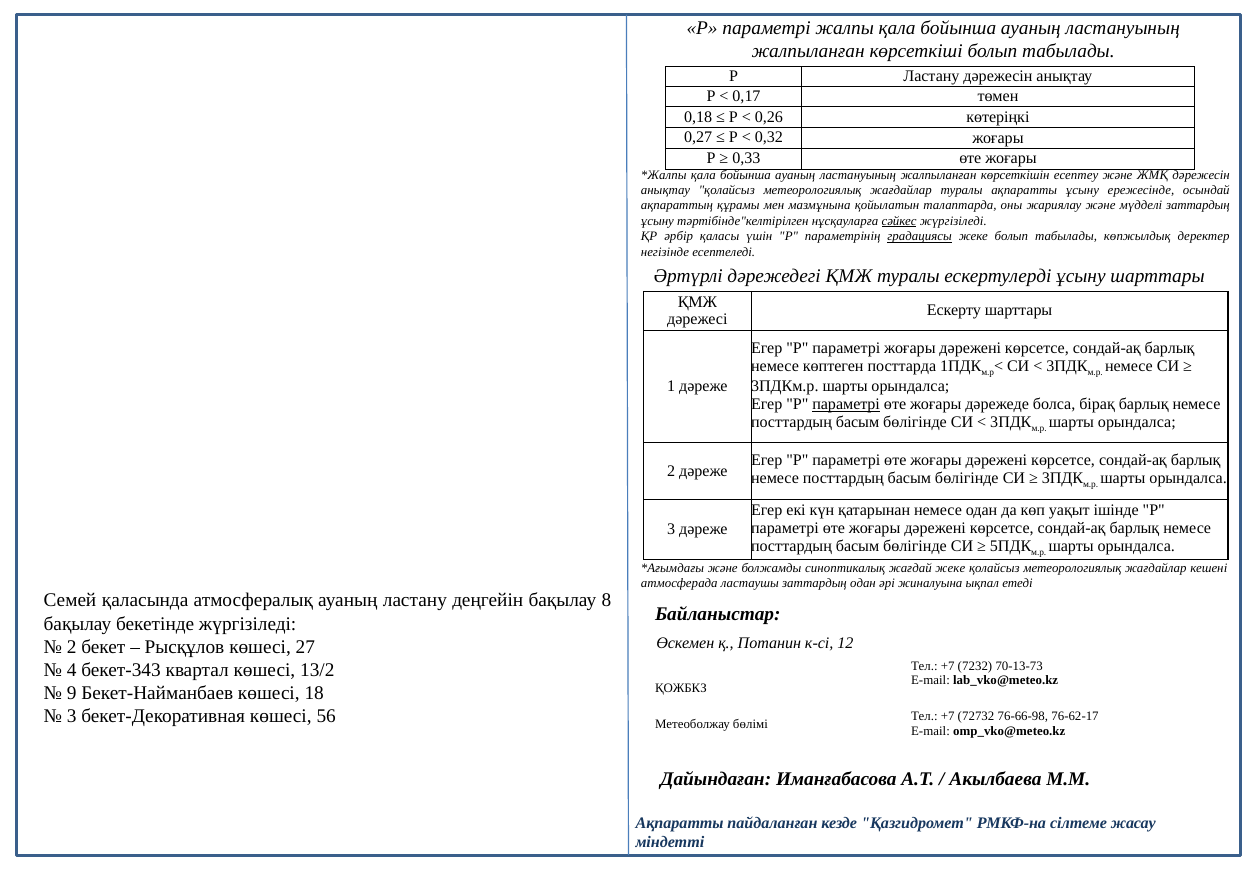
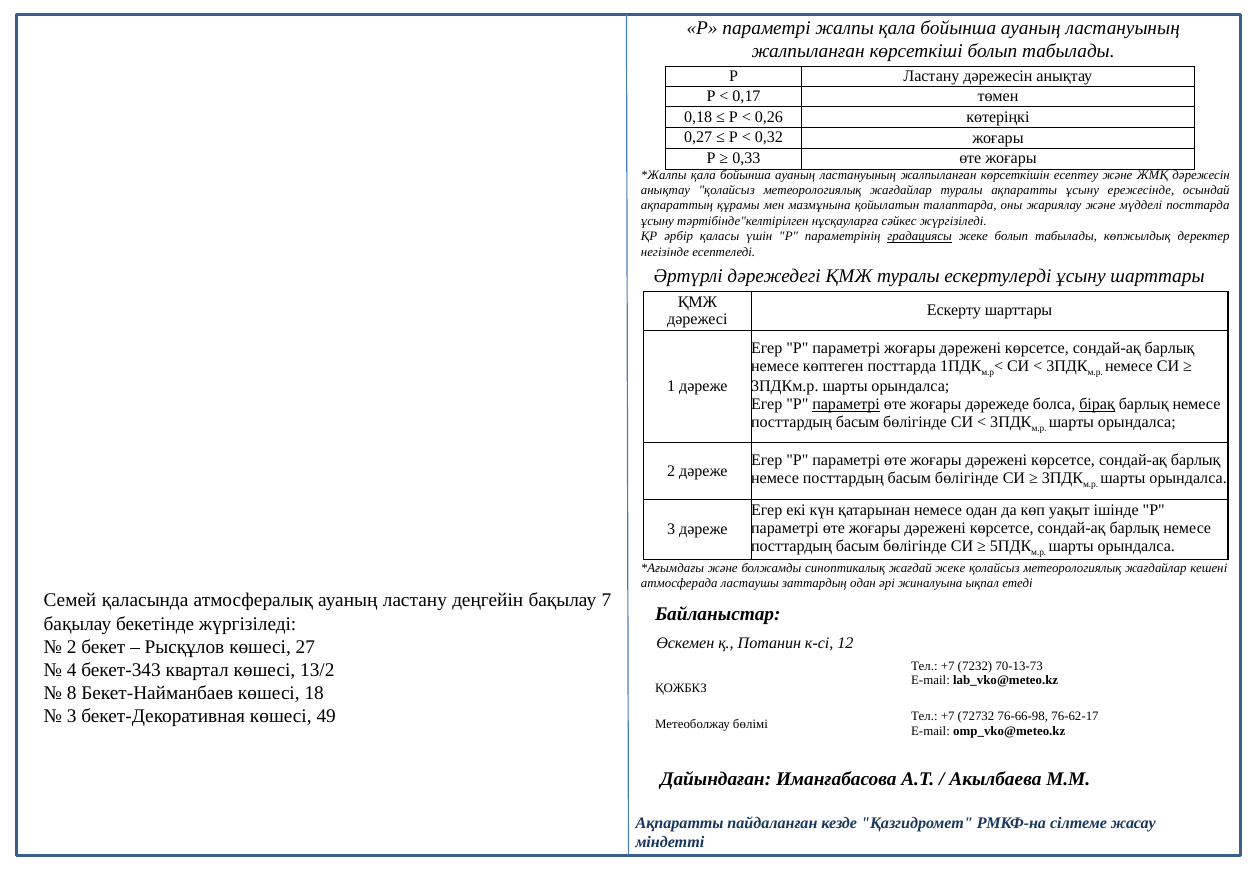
мүдделі заттардың: заттардың -> посттарда (1198, 206)
сәйкес underline: present -> none (899, 221)
бірақ underline: none -> present (1097, 404)
8: 8 -> 7 (606, 601)
9: 9 -> 8 (72, 694)
56: 56 -> 49 (326, 717)
